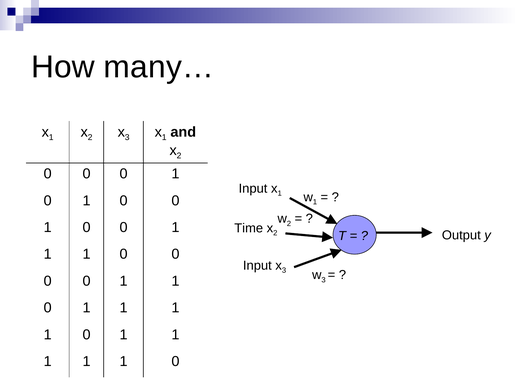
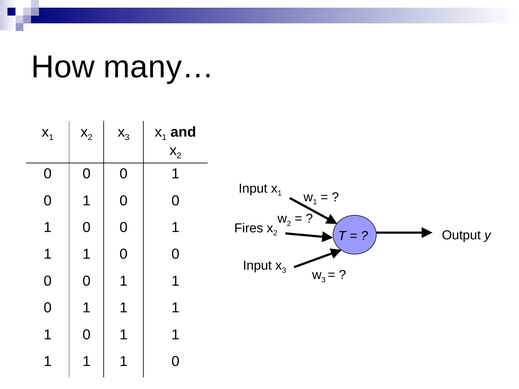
Time: Time -> Fires (249, 228)
